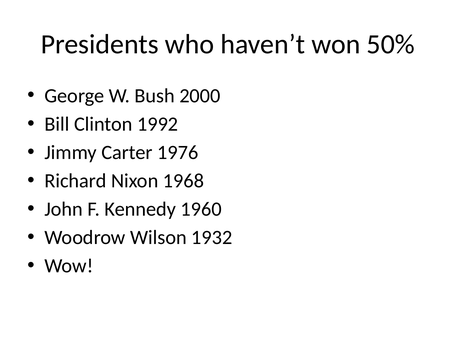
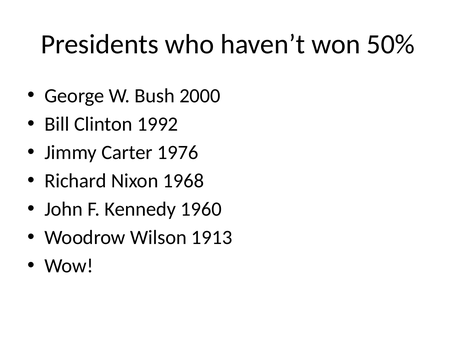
1932: 1932 -> 1913 (212, 238)
